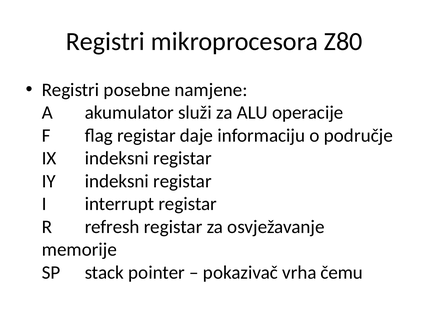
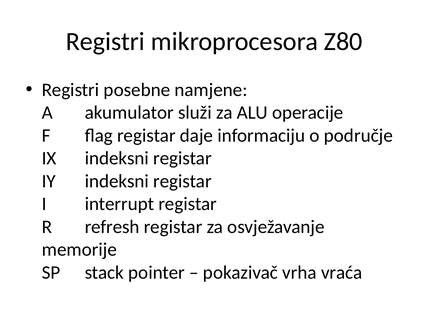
čemu: čemu -> vraća (342, 273)
